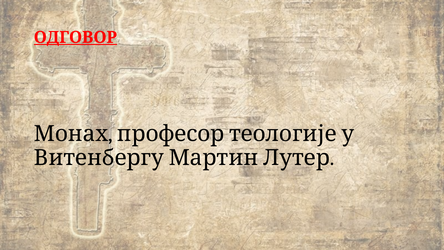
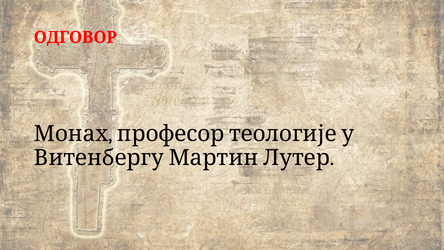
ОДГОВОР underline: present -> none (75, 37)
